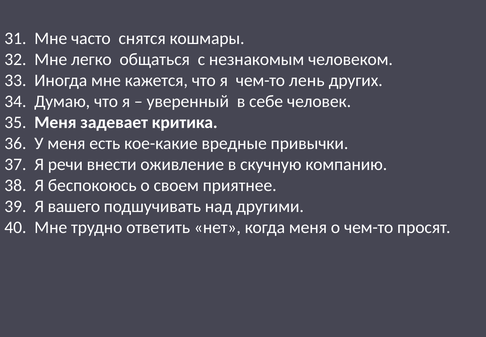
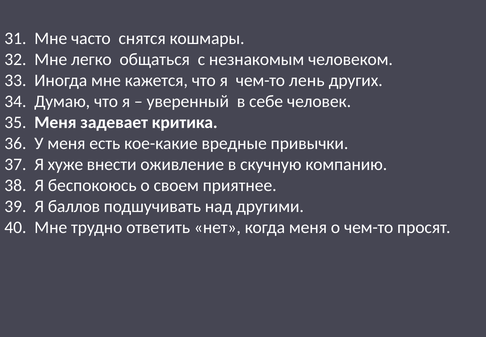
речи: речи -> хуже (65, 164)
вашего: вашего -> баллов (74, 206)
